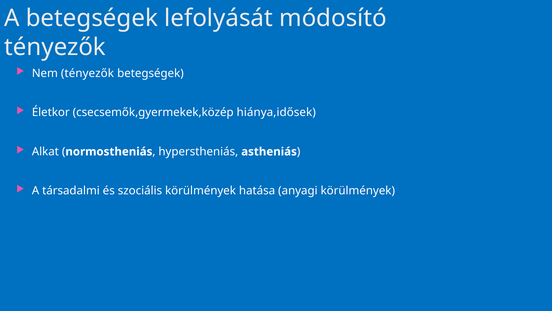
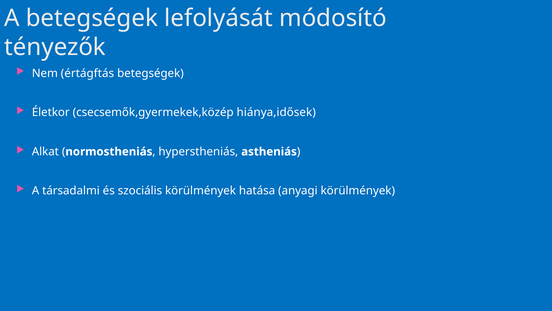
Nem tényezők: tényezők -> értágftás (87, 73)
